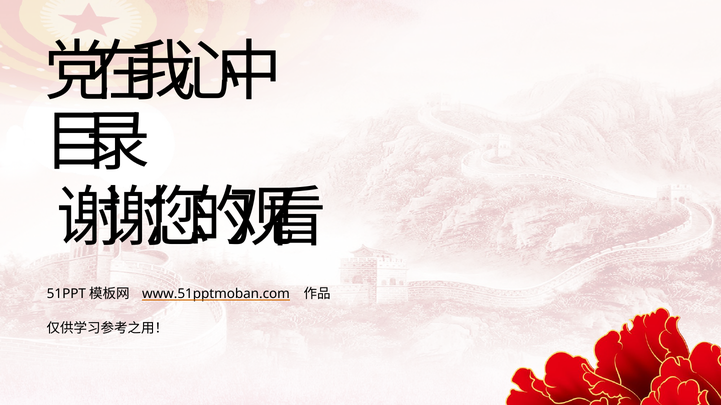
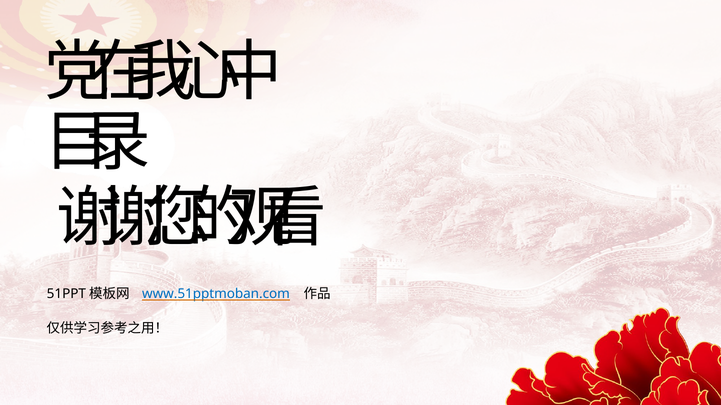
www.51pptmoban.com colour: black -> blue (216, 294)
